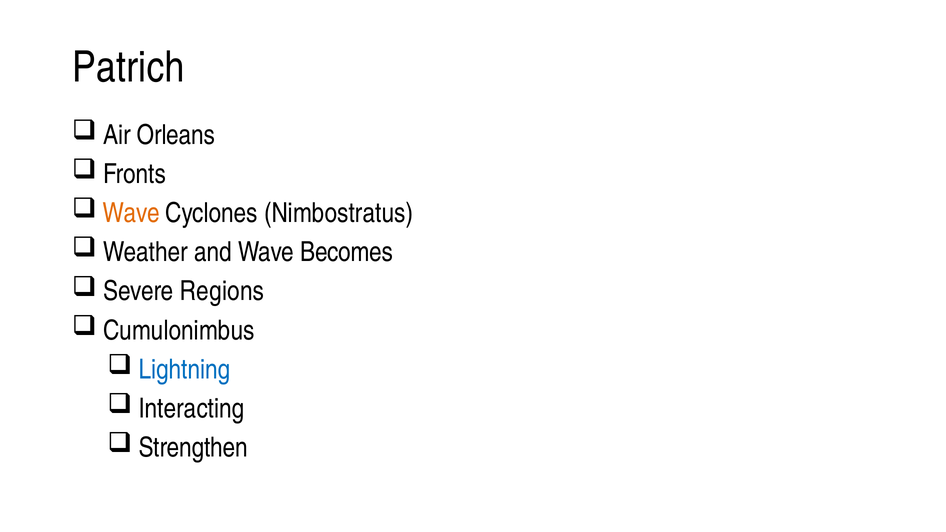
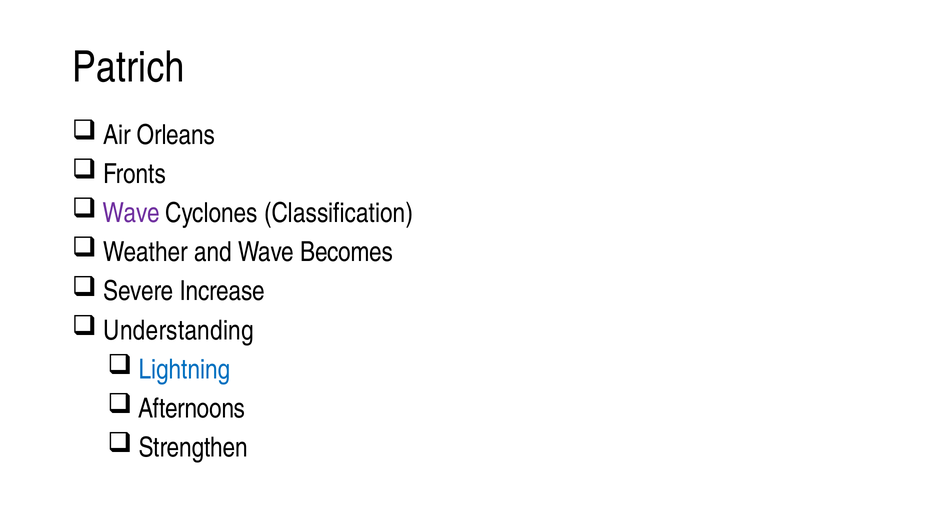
Wave colour: orange -> purple (131, 213)
Nimbostratus: Nimbostratus -> Classification (339, 213)
Regions: Regions -> Increase (222, 291)
Cumulonimbus: Cumulonimbus -> Understanding (179, 330)
Interacting: Interacting -> Afternoons (192, 409)
